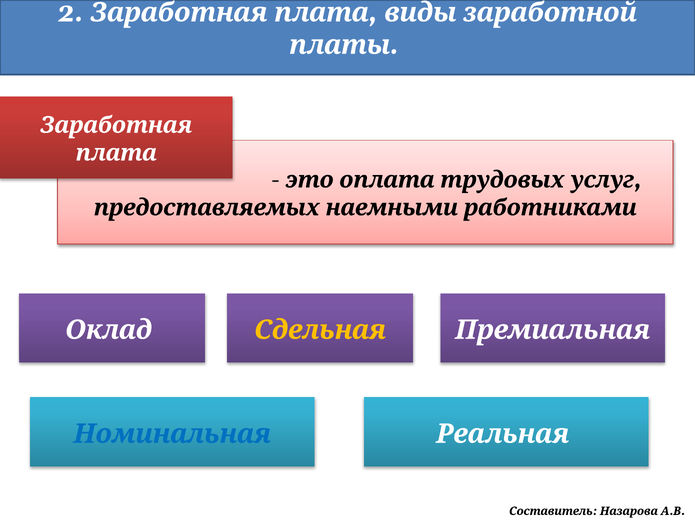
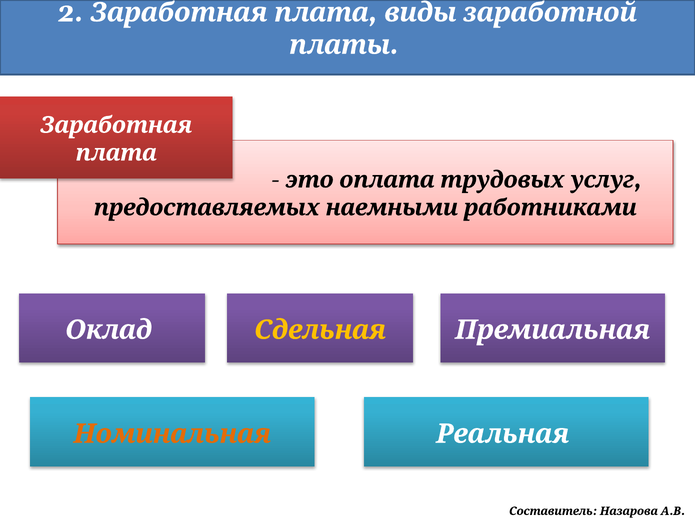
Номинальная colour: blue -> orange (172, 434)
